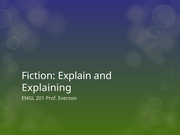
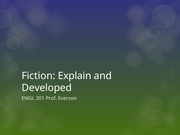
Explaining: Explaining -> Developed (47, 88)
